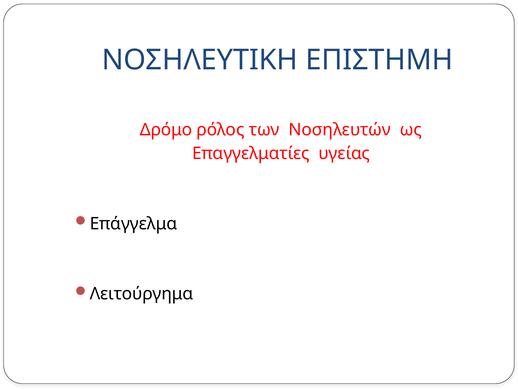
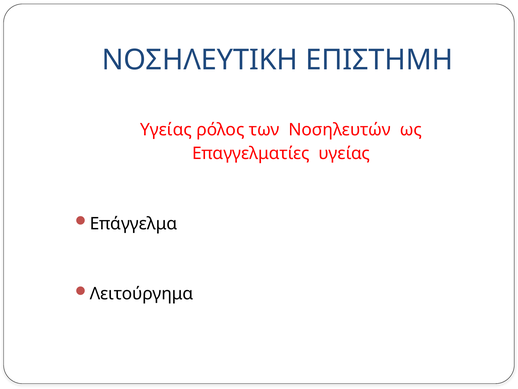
Δρόμο: Δρόμο -> Υγείας (166, 130)
